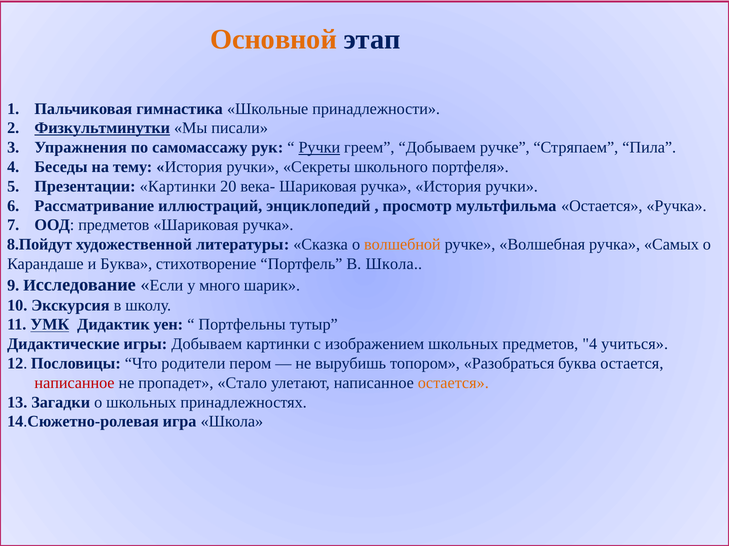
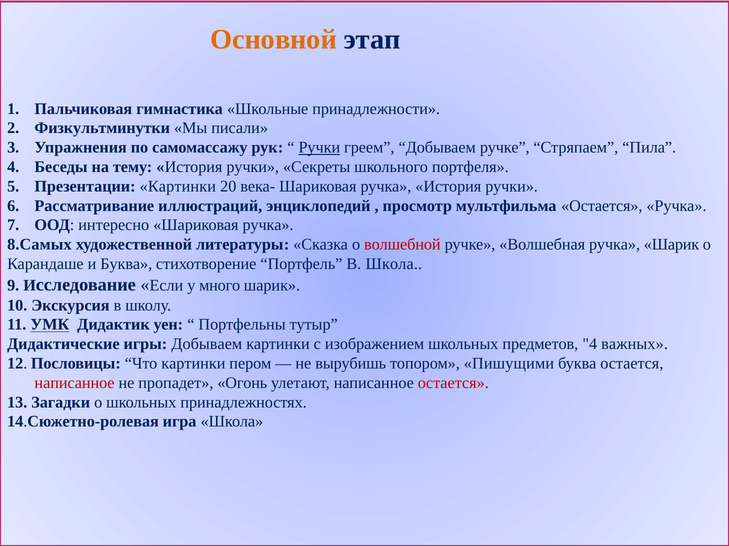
Физкультминутки underline: present -> none (102, 128)
ООД предметов: предметов -> интересно (114, 225)
8.Пойдут: 8.Пойдут -> 8.Самых (39, 245)
волшебной colour: orange -> red (402, 245)
ручка Самых: Самых -> Шарик (672, 245)
учиться: учиться -> важных (635, 344)
Что родители: родители -> картинки (193, 364)
Разобраться: Разобраться -> Пишущими (509, 364)
Стало: Стало -> Огонь (242, 383)
остается colour: orange -> red (453, 383)
